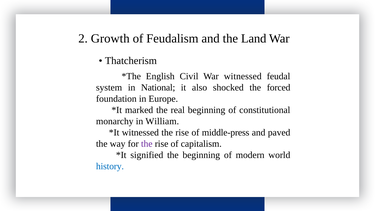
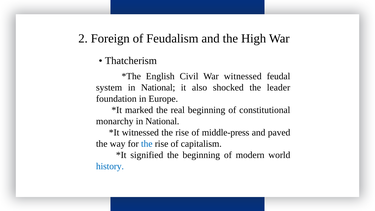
Growth: Growth -> Foreign (110, 38)
Land: Land -> High (254, 38)
forced: forced -> leader (279, 87)
monarchy in William: William -> National (162, 121)
the colour: purple -> blue (147, 144)
